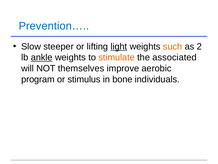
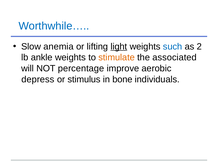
Prevention…: Prevention… -> Worthwhile… (54, 26)
steeper: steeper -> anemia (59, 46)
such colour: orange -> blue (173, 46)
ankle underline: present -> none (42, 57)
themselves: themselves -> percentage (81, 68)
program: program -> depress (38, 79)
